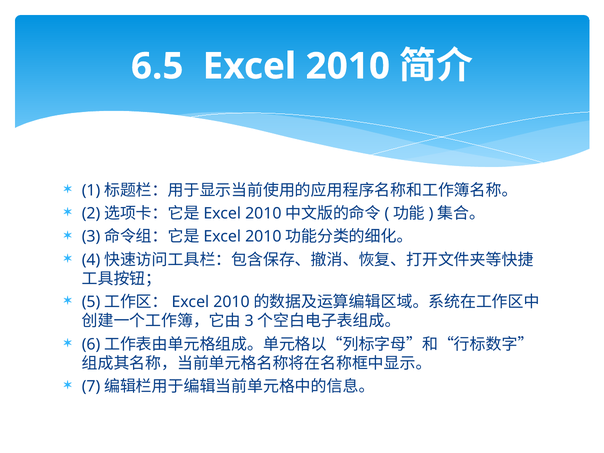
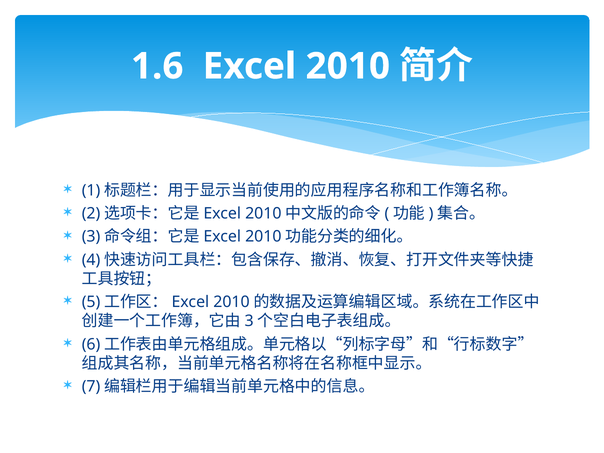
6.5: 6.5 -> 1.6 (157, 66)
